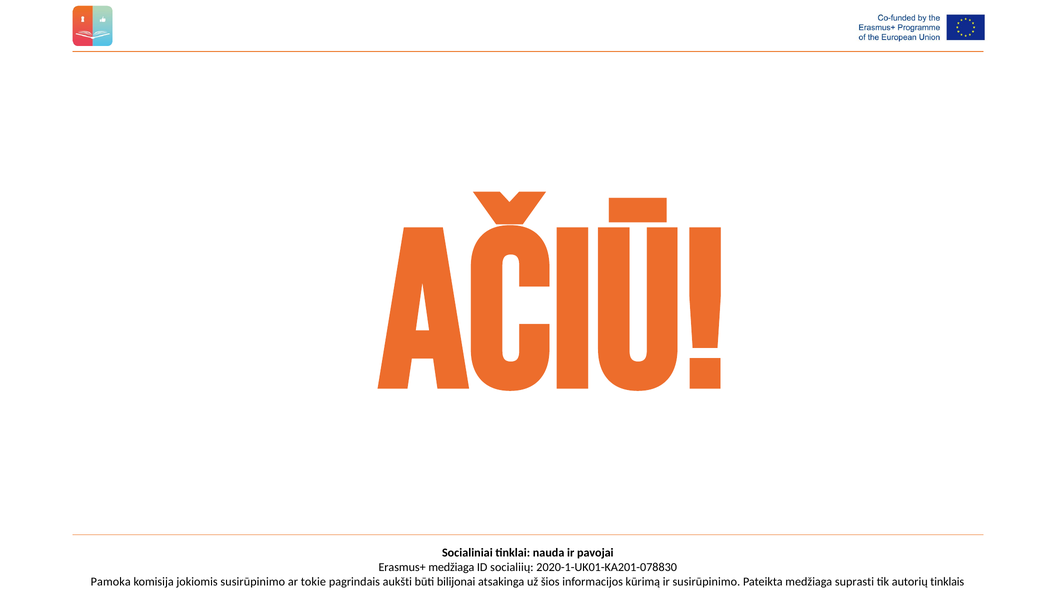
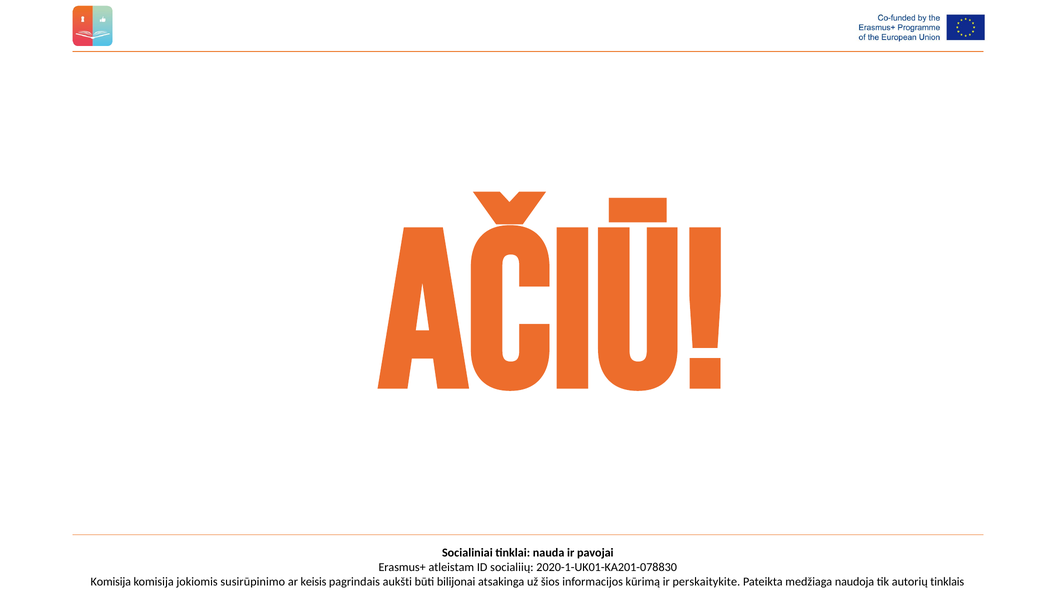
Erasmus+ medžiaga: medžiaga -> atleistam (451, 567)
Pamoka: Pamoka -> Komisija (111, 582)
tokie: tokie -> keisis (314, 582)
ir susirūpinimo: susirūpinimo -> perskaitykite (706, 582)
suprasti: suprasti -> naudoja (855, 582)
